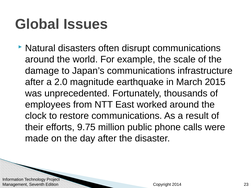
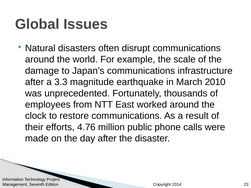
2.0: 2.0 -> 3.3 (61, 82)
2015: 2015 -> 2010 (215, 82)
9.75: 9.75 -> 4.76 (86, 127)
